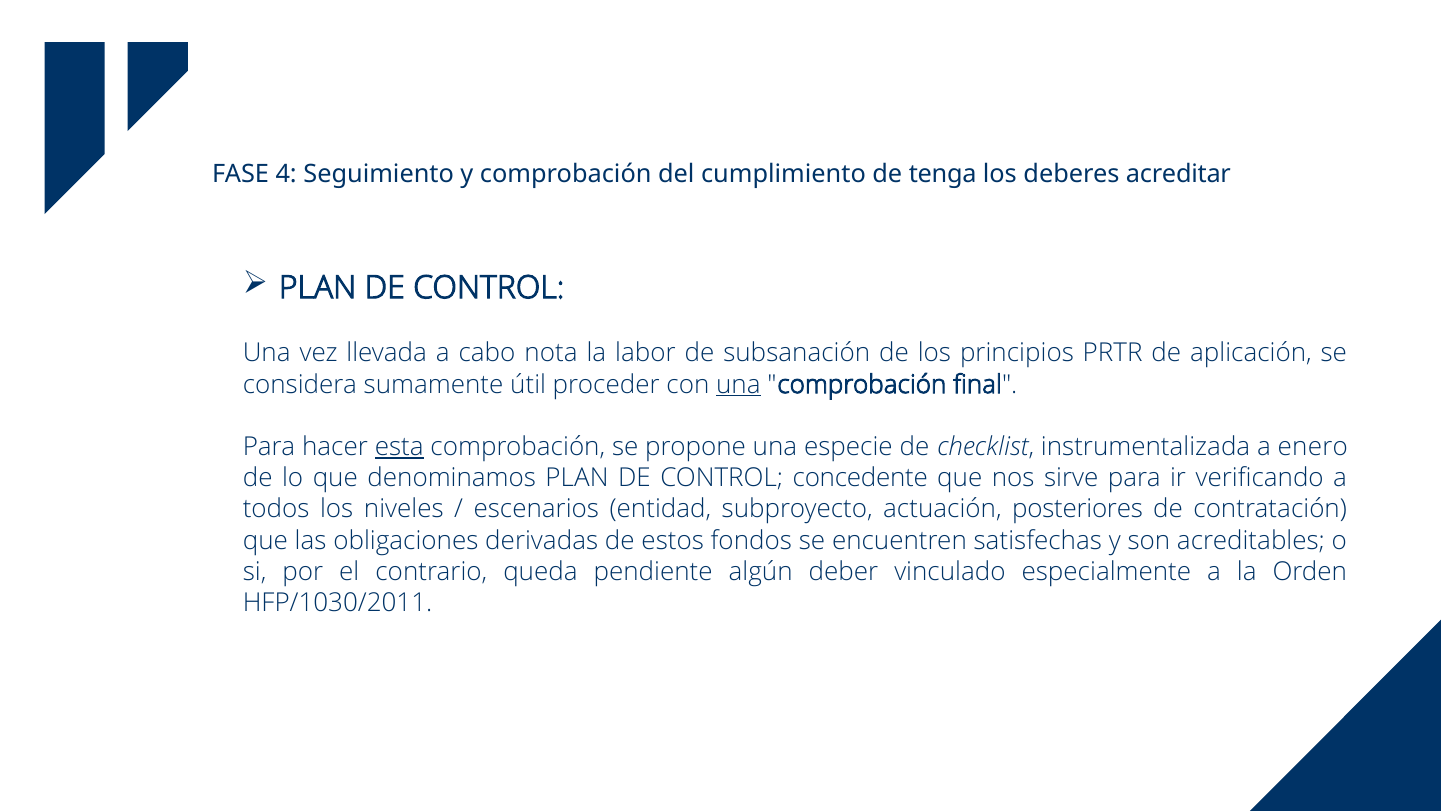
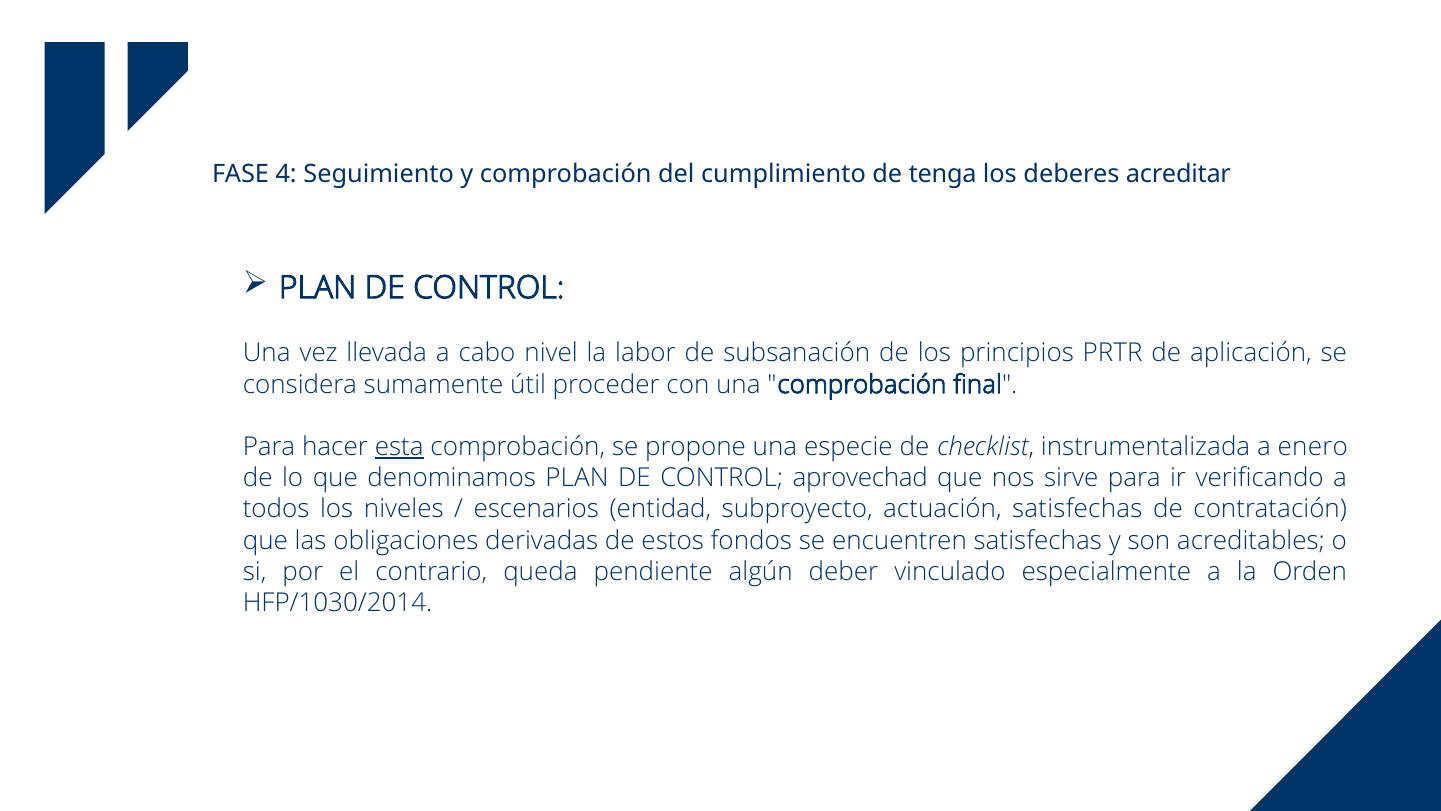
nota: nota -> nivel (551, 353)
una underline: present -> none (738, 384)
concedente: concedente -> aprovechad (860, 478)
actuación posteriores: posteriores -> satisfechas (1077, 509)
HFP/1030/2011: HFP/1030/2011 -> HFP/1030/2014 (338, 603)
